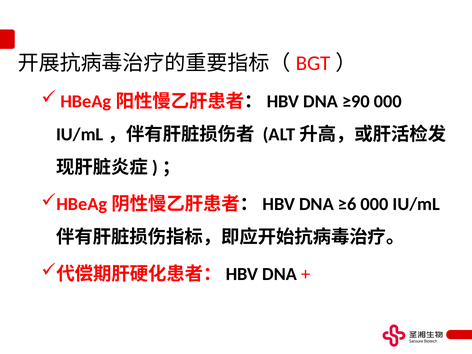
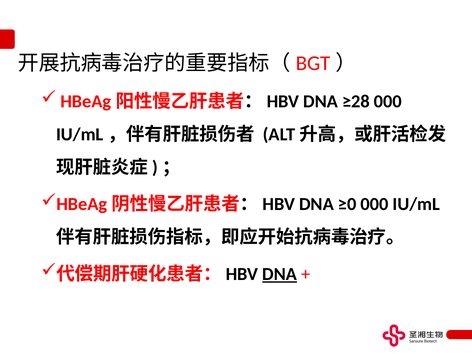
≥90: ≥90 -> ≥28 (356, 101)
≥6: ≥6 -> ≥0 (347, 204)
DNA underline: none -> present (280, 274)
